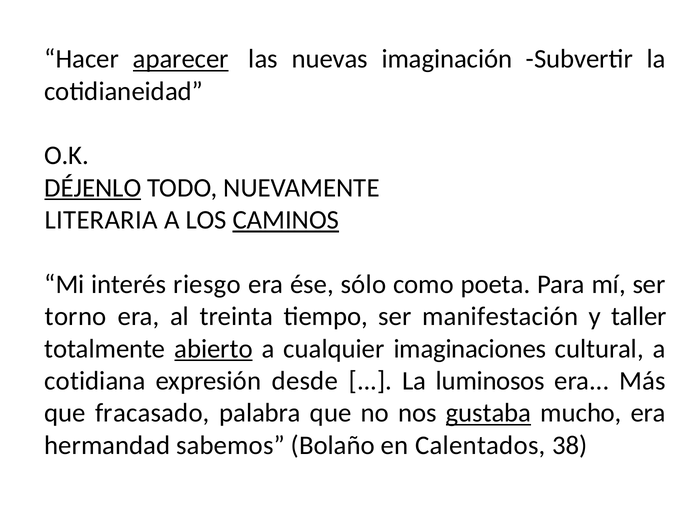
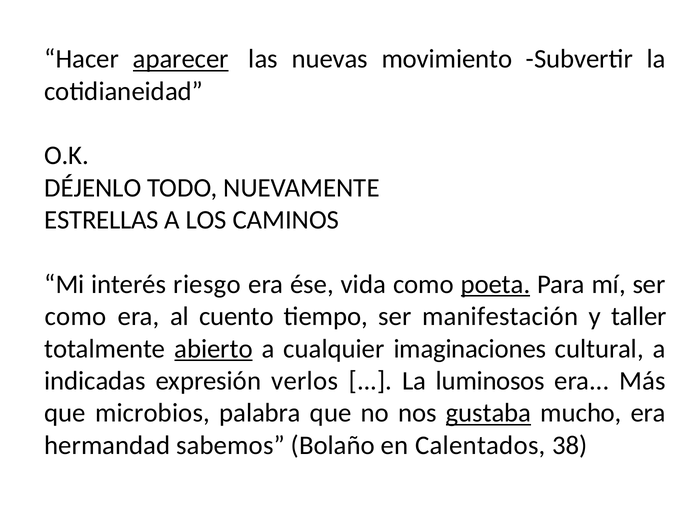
imaginación: imaginación -> movimiento (447, 59)
DÉJENLO underline: present -> none (93, 188)
LITERARIA: LITERARIA -> ESTRELLAS (102, 220)
CAMINOS underline: present -> none (286, 220)
sólo: sólo -> vida (363, 284)
poeta underline: none -> present (496, 284)
torno: torno -> como (76, 316)
treinta: treinta -> cuento (236, 316)
cotidiana: cotidiana -> indicadas (95, 381)
desde: desde -> verlos (305, 381)
fracasado: fracasado -> microbios (152, 413)
